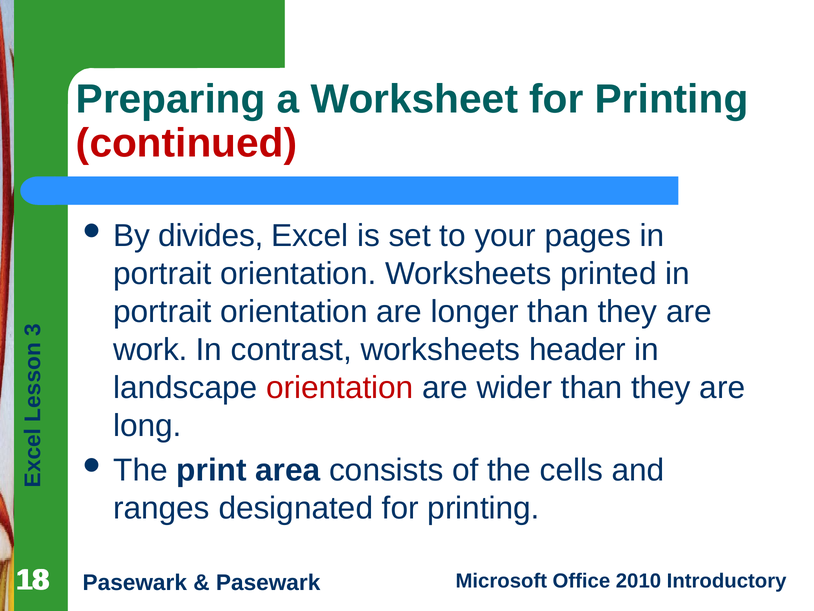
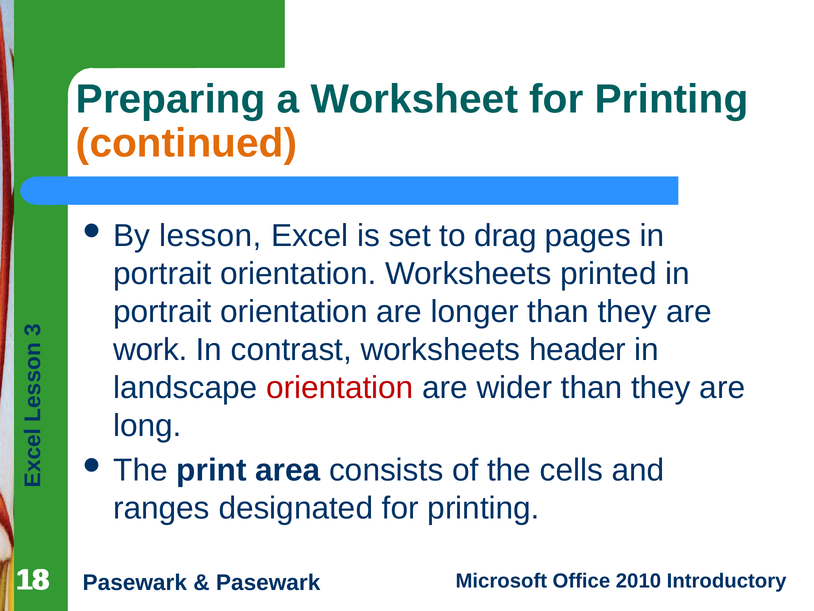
continued colour: red -> orange (187, 143)
divides: divides -> lesson (210, 236)
your: your -> drag (505, 236)
